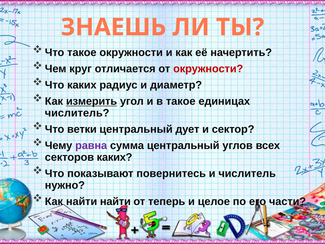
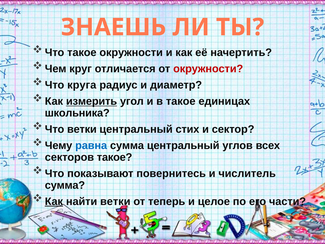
Что каких: каких -> круга (82, 85)
числитель: числитель -> школьника (77, 113)
дует: дует -> стих (187, 129)
равна colour: purple -> blue (91, 145)
секторов каких: каких -> такое (115, 157)
нужно: нужно -> сумма (65, 185)
Как underline: none -> present (54, 201)
найти найти: найти -> ветки (115, 201)
